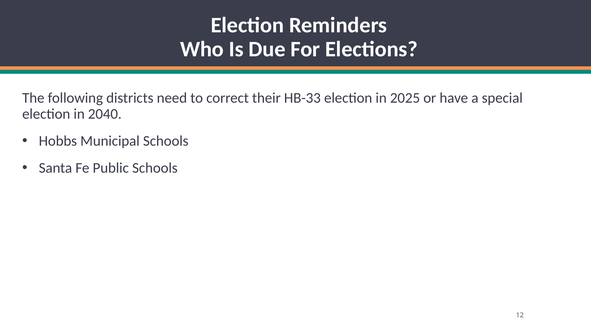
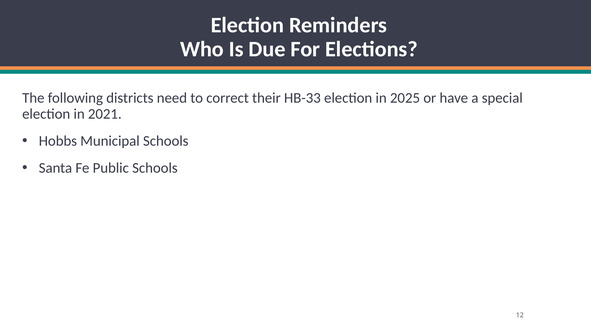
2040: 2040 -> 2021 (105, 114)
